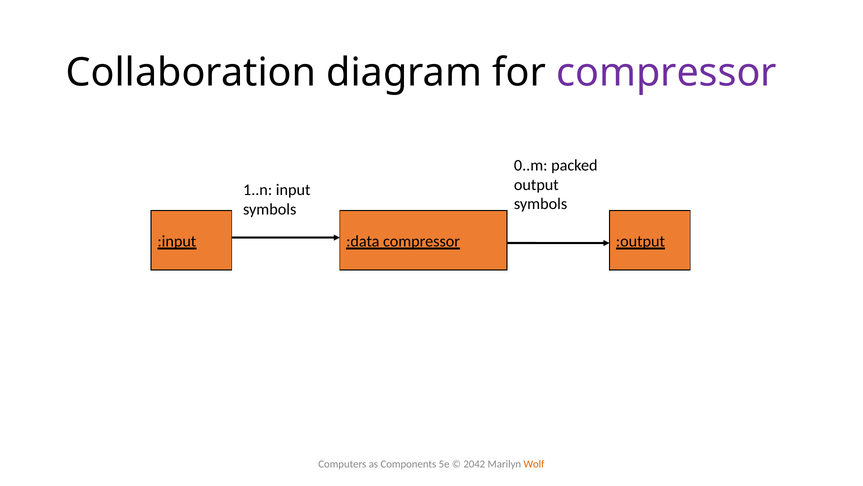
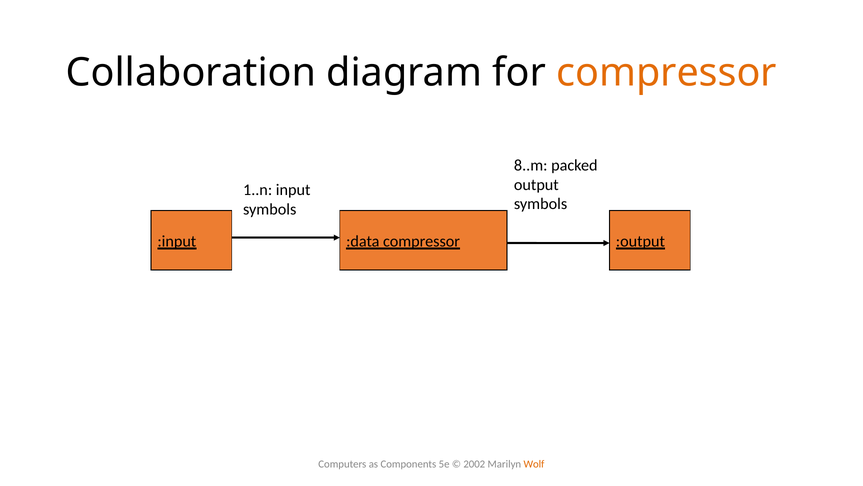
compressor colour: purple -> orange (667, 72)
0..m: 0..m -> 8..m (531, 165)
2042: 2042 -> 2002 (474, 463)
